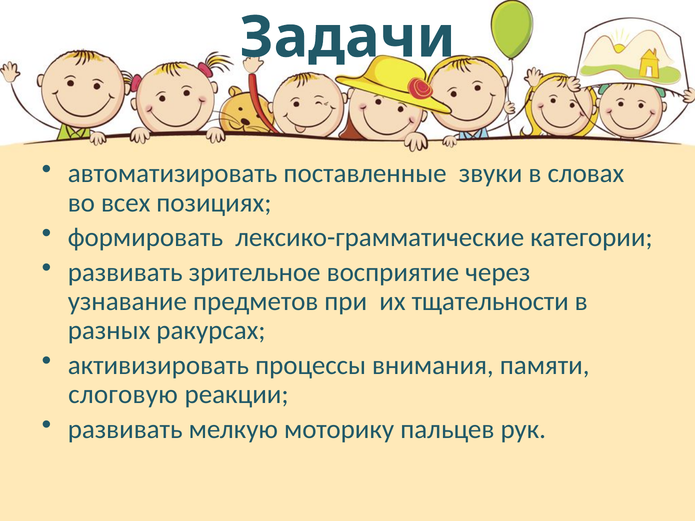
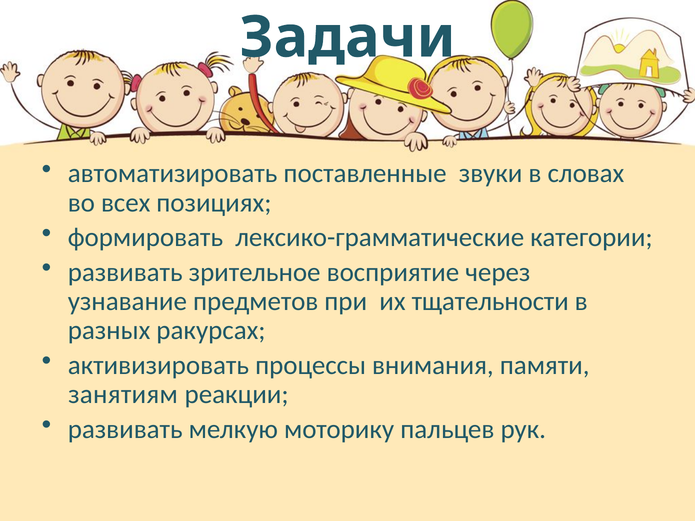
слоговую: слоговую -> занятиям (123, 395)
